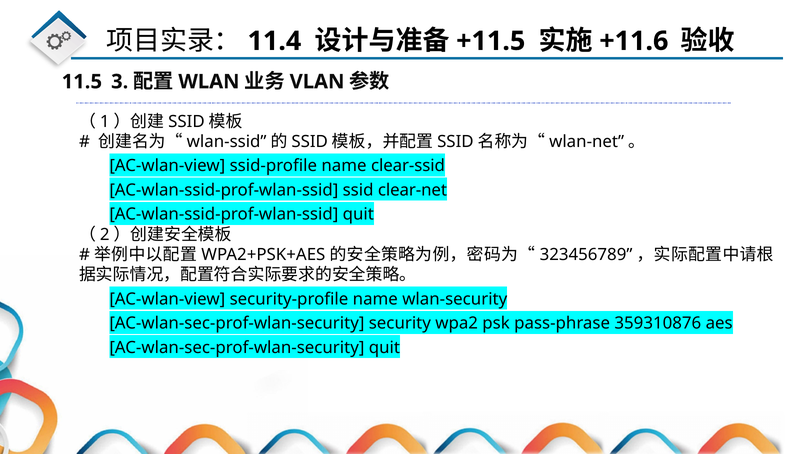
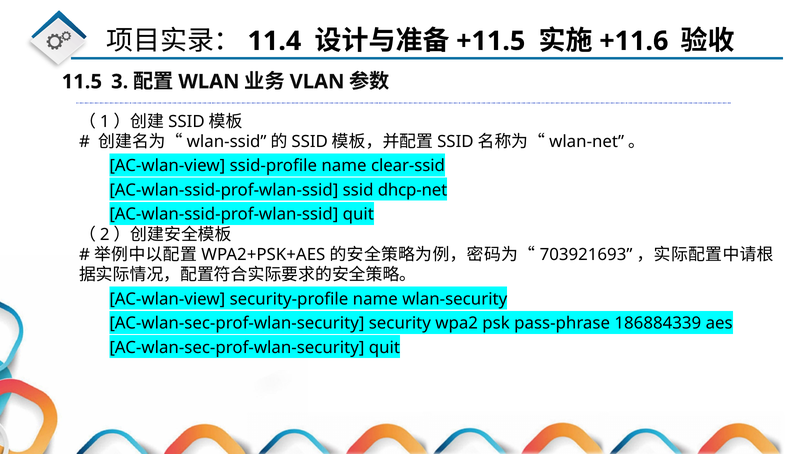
clear-net: clear-net -> dhcp-net (412, 190)
323456789: 323456789 -> 703921693 (586, 255)
359310876: 359310876 -> 186884339 (658, 324)
